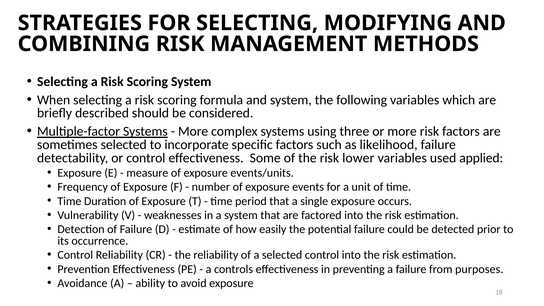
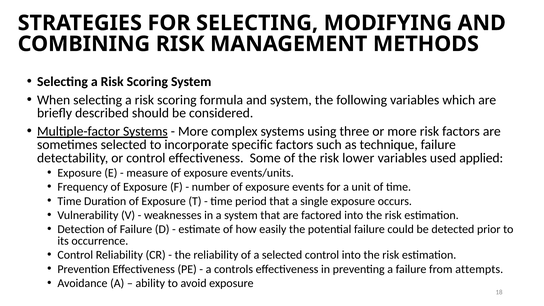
likelihood: likelihood -> technique (389, 145)
purposes: purposes -> attempts (479, 269)
